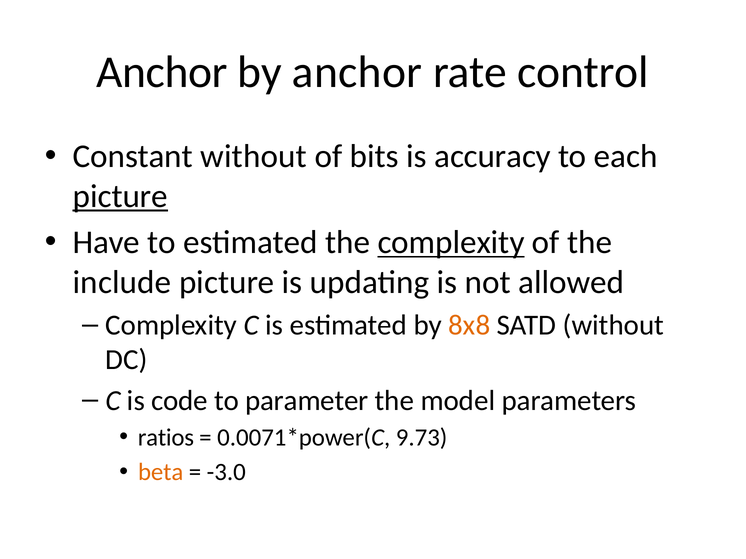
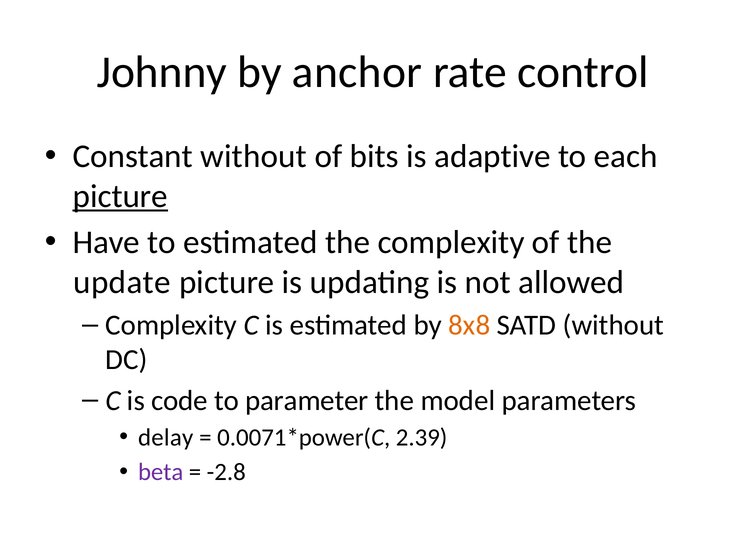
Anchor: Anchor -> Johnny (162, 72)
accuracy: accuracy -> adaptive (493, 156)
complexity underline: present -> none (451, 243)
include: include -> update (122, 283)
ratios: ratios -> delay (166, 438)
9.73: 9.73 -> 2.39 (422, 438)
beta colour: orange -> purple (161, 473)
-3.0: -3.0 -> -2.8 (226, 473)
